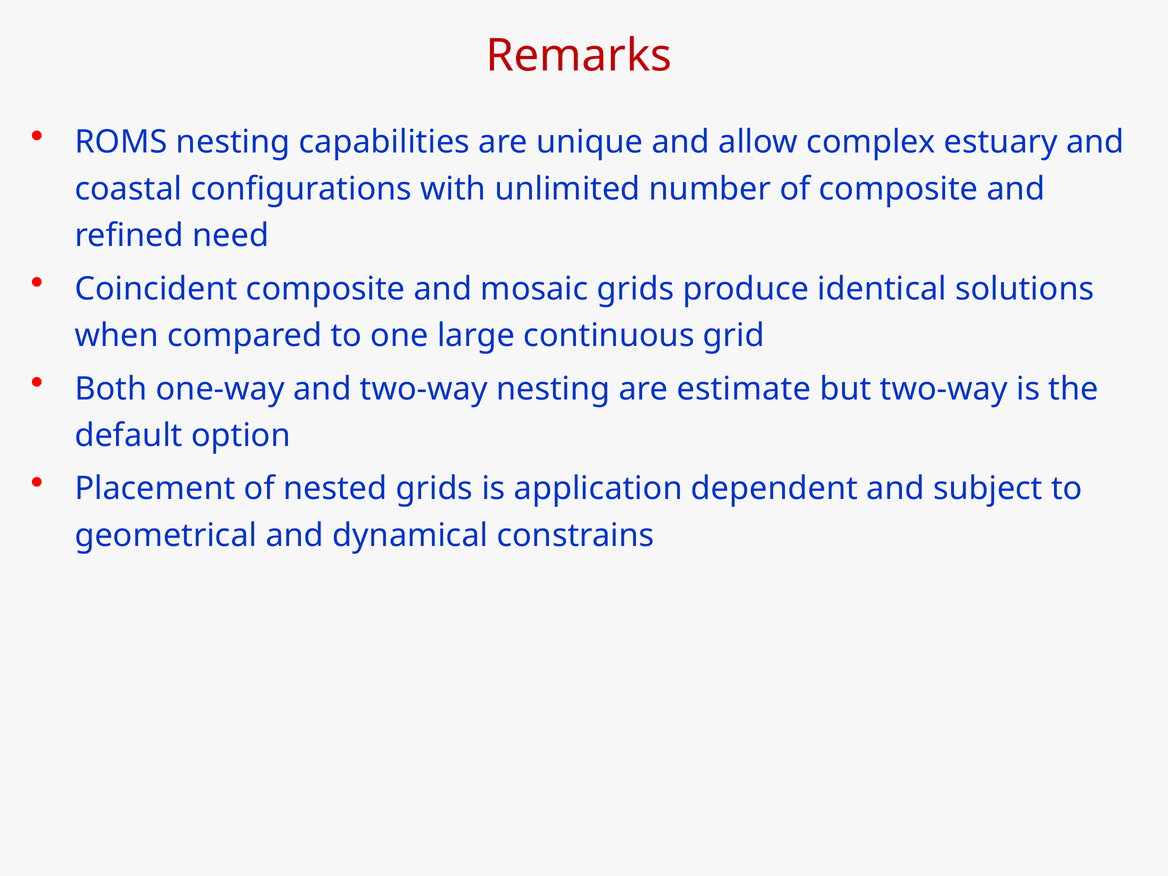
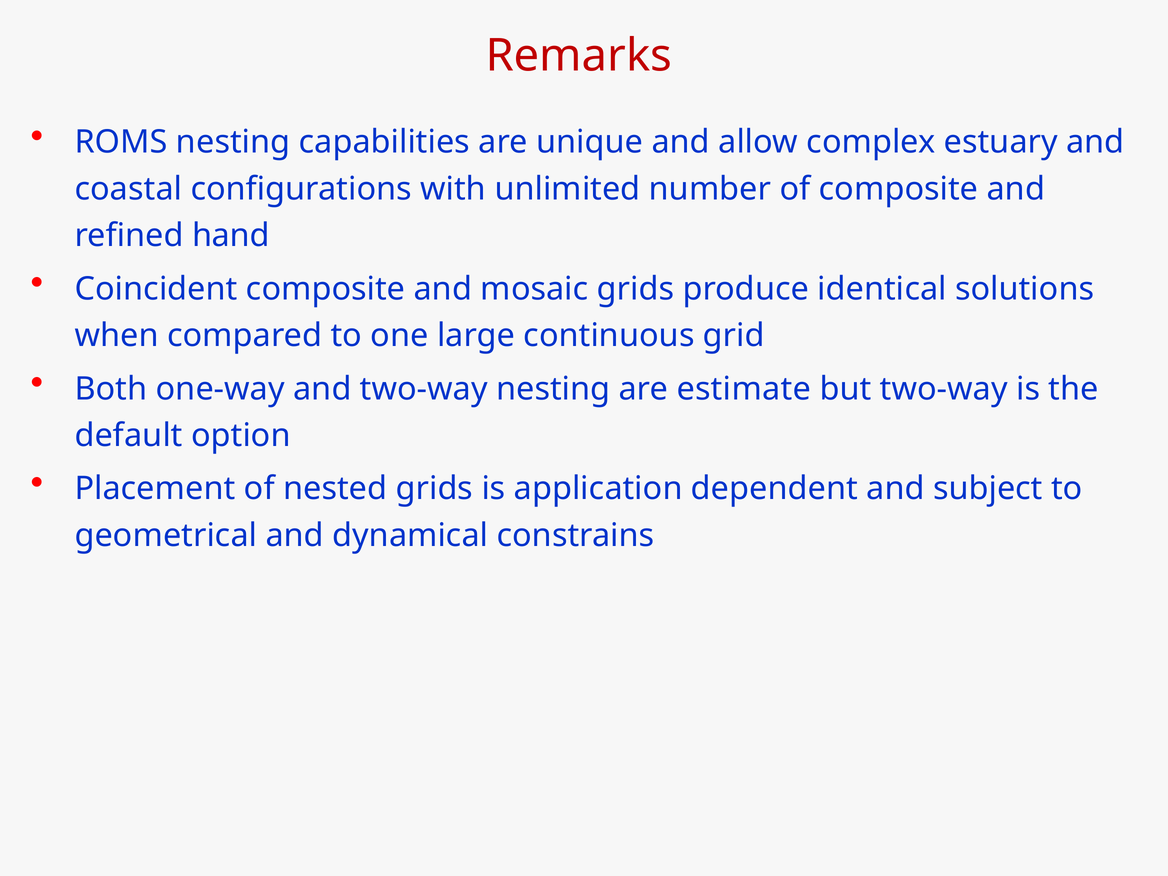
need: need -> hand (231, 236)
